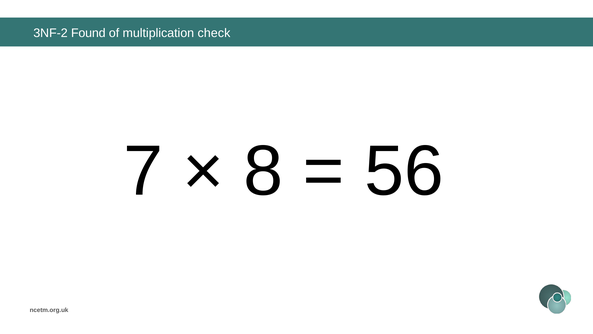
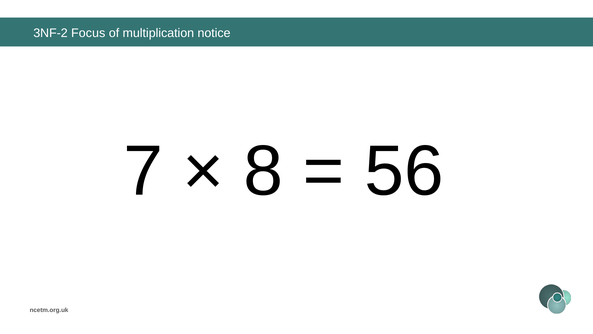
Found: Found -> Focus (88, 33)
check: check -> notice (214, 33)
